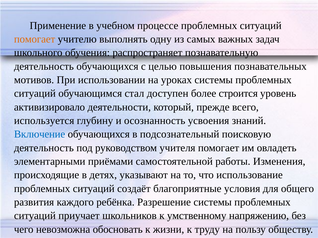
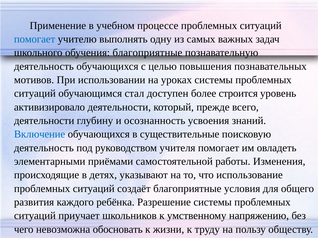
помогает colour: orange -> blue (35, 39)
обучения распространяет: распространяет -> благоприятные (147, 53)
используется: используется -> деятельности (44, 121)
подсознательный: подсознательный -> существительные (180, 134)
